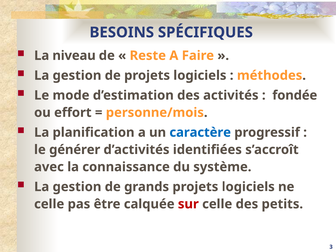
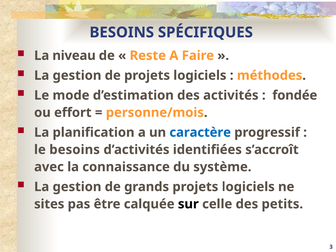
le générer: générer -> besoins (75, 150)
celle: celle -> sites (49, 204)
sur colour: red -> black (188, 204)
